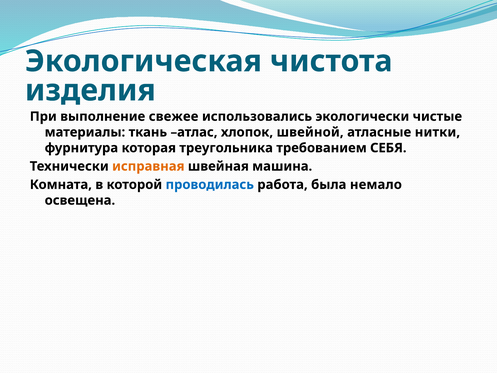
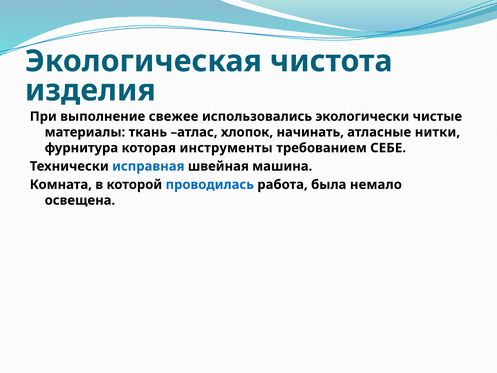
швейной: швейной -> начинать (310, 132)
треугольника: треугольника -> инструменты (226, 148)
СЕБЯ: СЕБЯ -> СЕБЕ (388, 148)
исправная colour: orange -> blue (148, 166)
